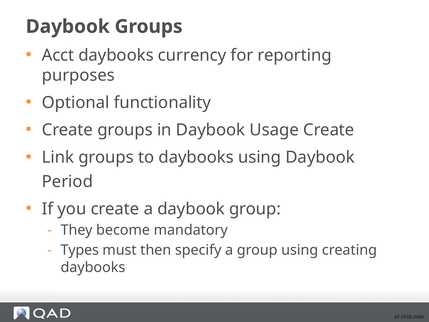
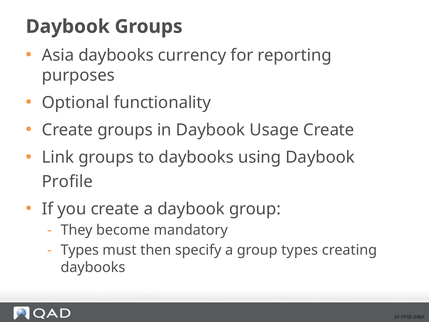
Acct: Acct -> Asia (58, 55)
Period: Period -> Profile (67, 181)
group using: using -> types (300, 250)
